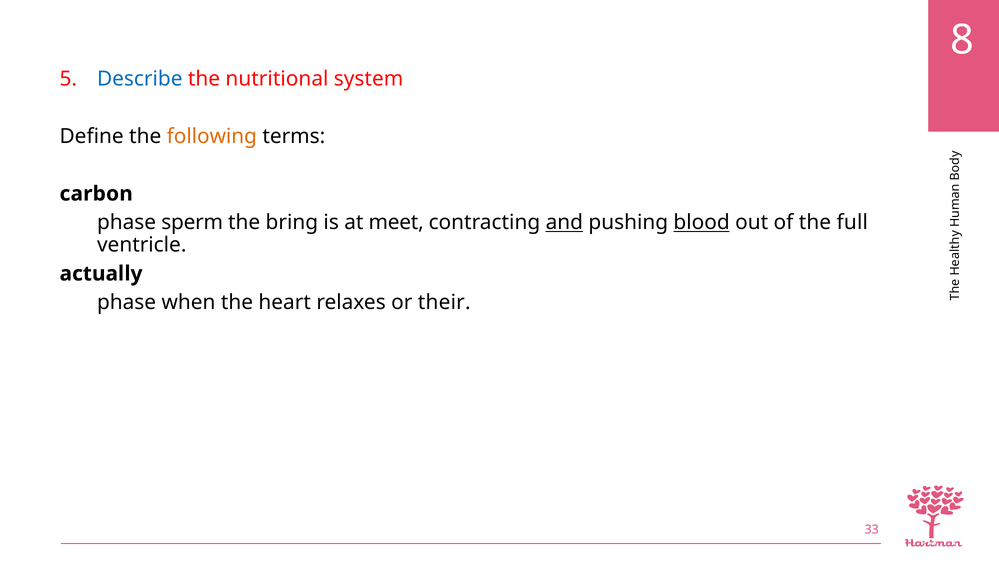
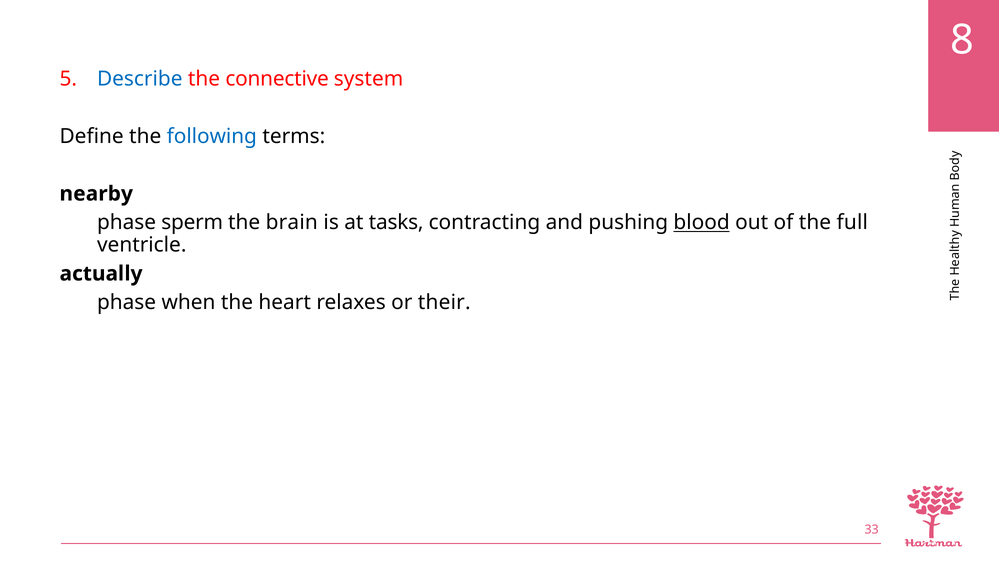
nutritional: nutritional -> connective (277, 79)
following colour: orange -> blue (212, 136)
carbon: carbon -> nearby (96, 194)
bring: bring -> brain (292, 222)
meet: meet -> tasks (396, 222)
and underline: present -> none (564, 222)
